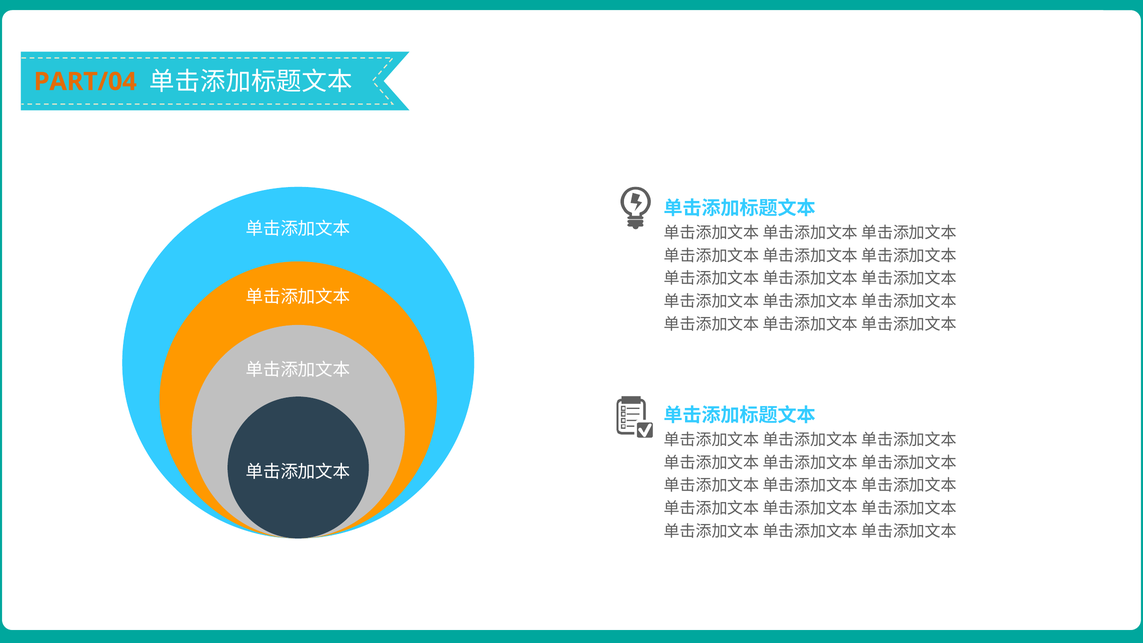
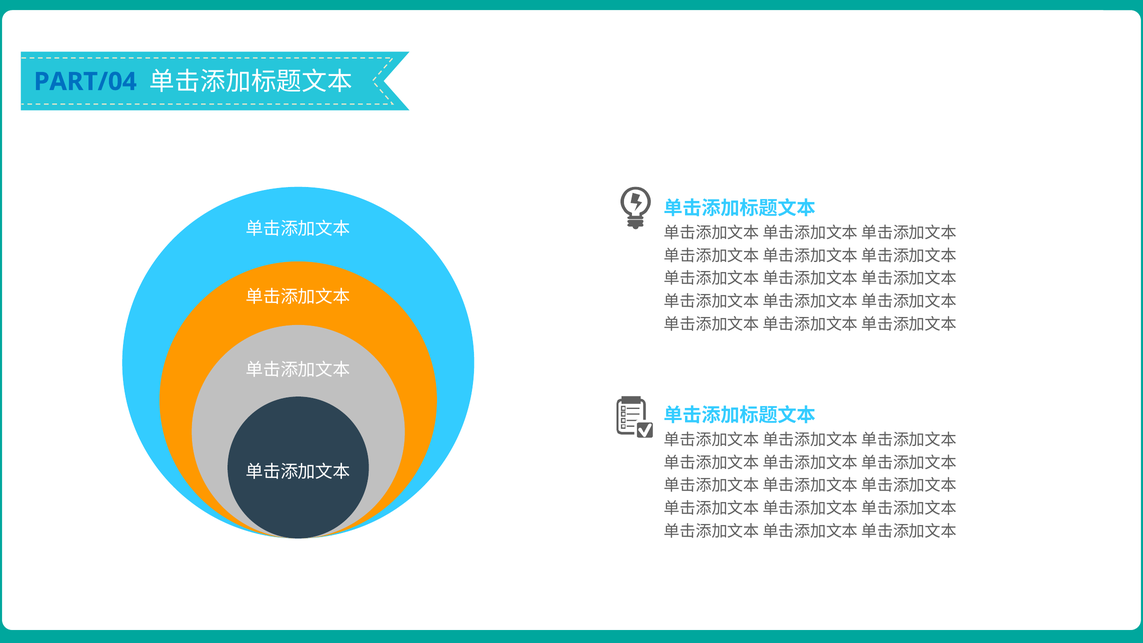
PART/04 colour: orange -> blue (85, 82)
